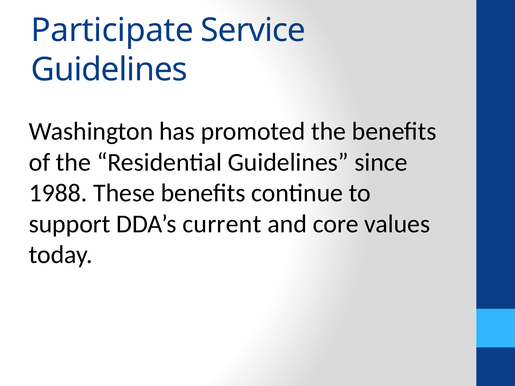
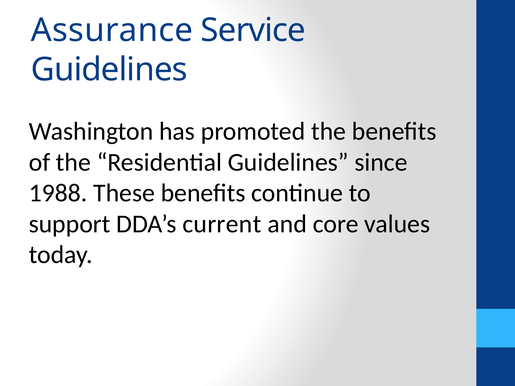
Participate: Participate -> Assurance (112, 30)
